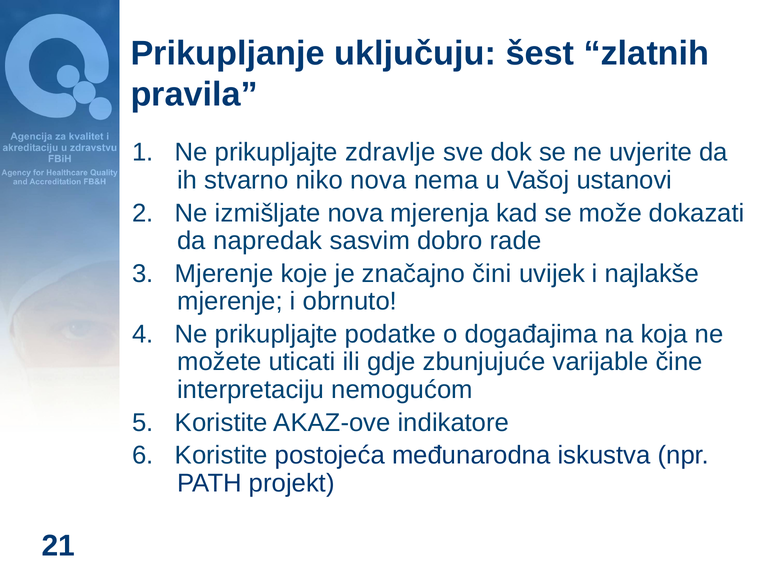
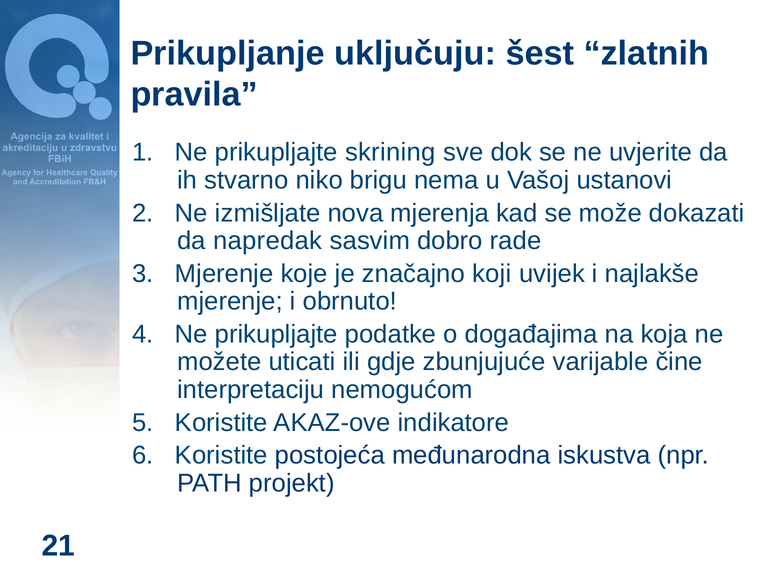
zdravlje: zdravlje -> skrining (390, 153)
niko nova: nova -> brigu (379, 180)
čini: čini -> koji (492, 274)
